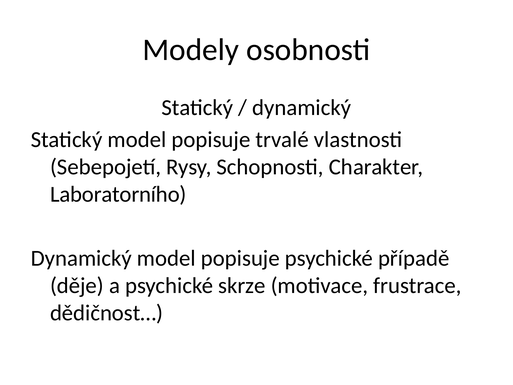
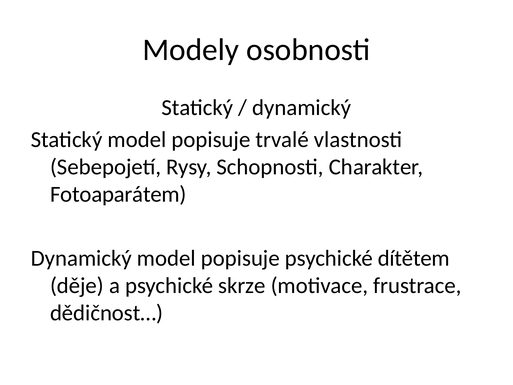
Laboratorního: Laboratorního -> Fotoaparátem (118, 194)
případě: případě -> dítětem (414, 258)
